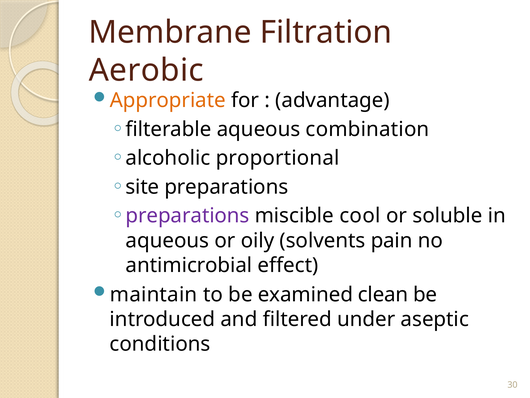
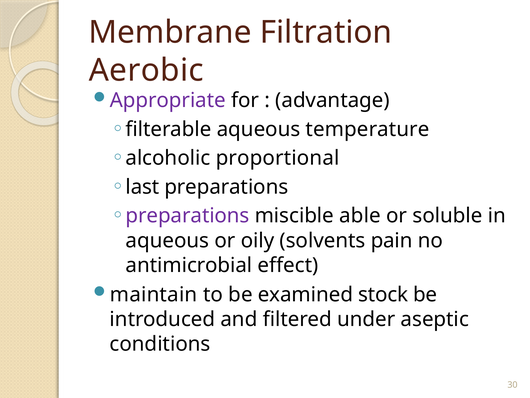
Appropriate colour: orange -> purple (168, 100)
combination: combination -> temperature (368, 129)
site: site -> last (142, 187)
cool: cool -> able (360, 216)
clean: clean -> stock (383, 294)
